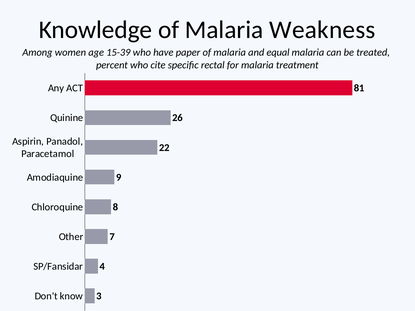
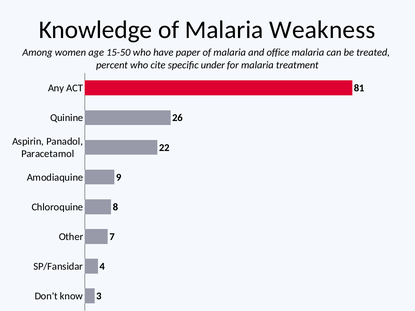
15-39: 15-39 -> 15-50 (118, 53)
equal: equal -> office (278, 53)
rectal: rectal -> under (213, 65)
